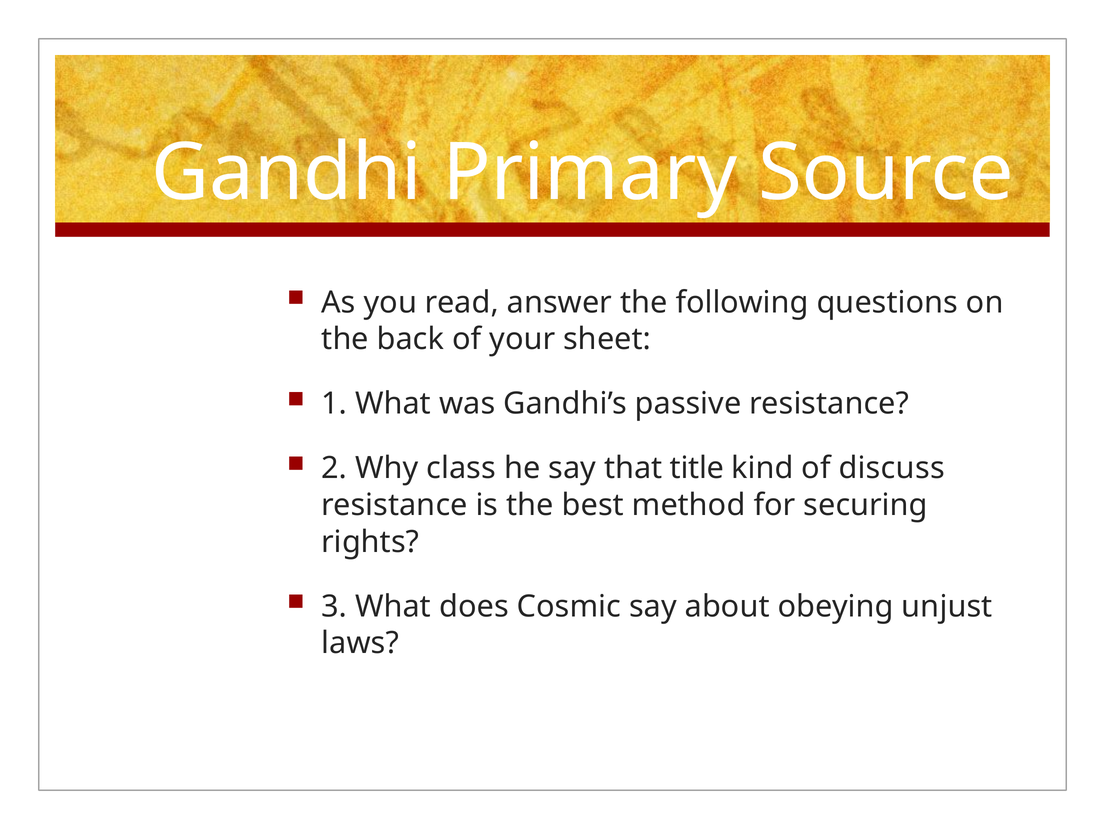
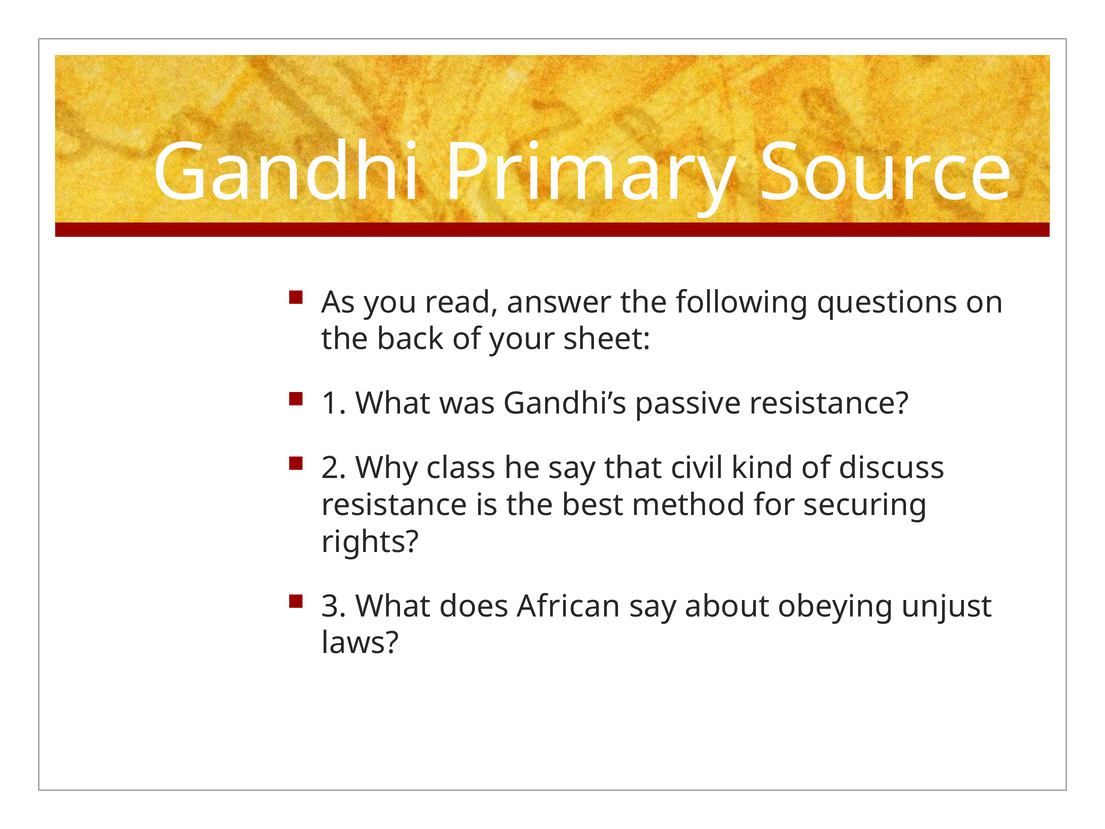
title: title -> civil (697, 468)
Cosmic: Cosmic -> African (569, 606)
